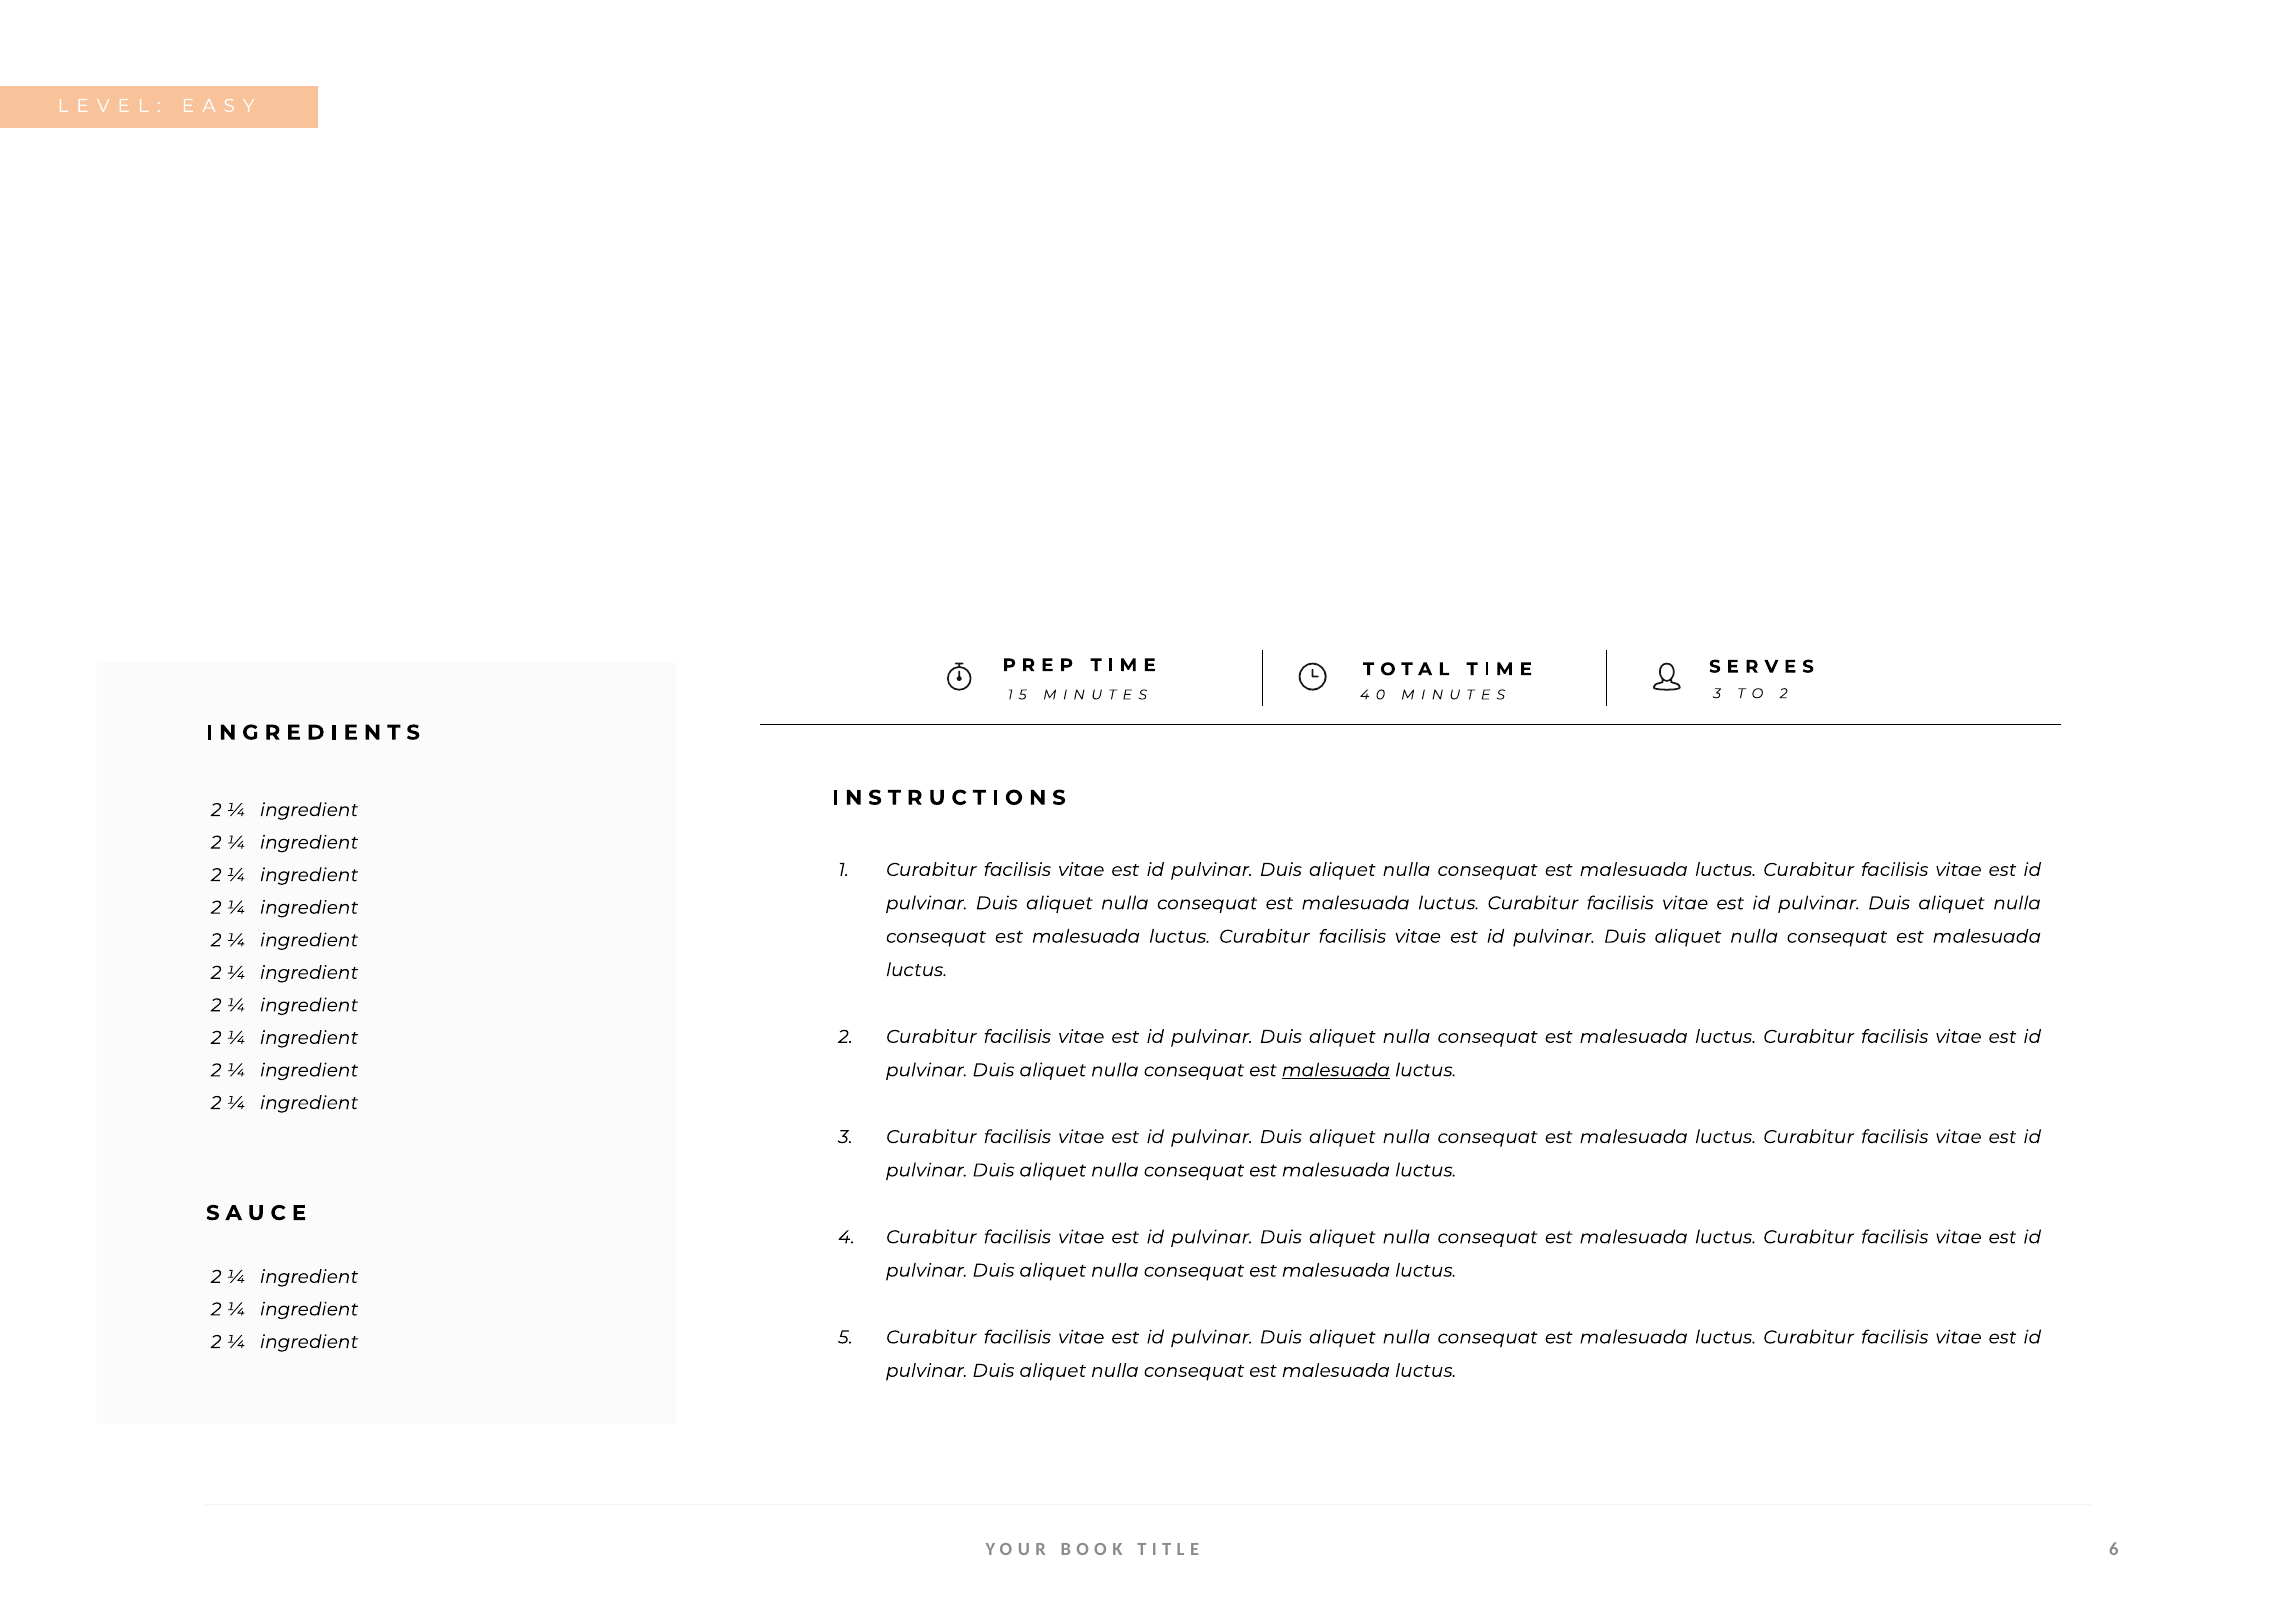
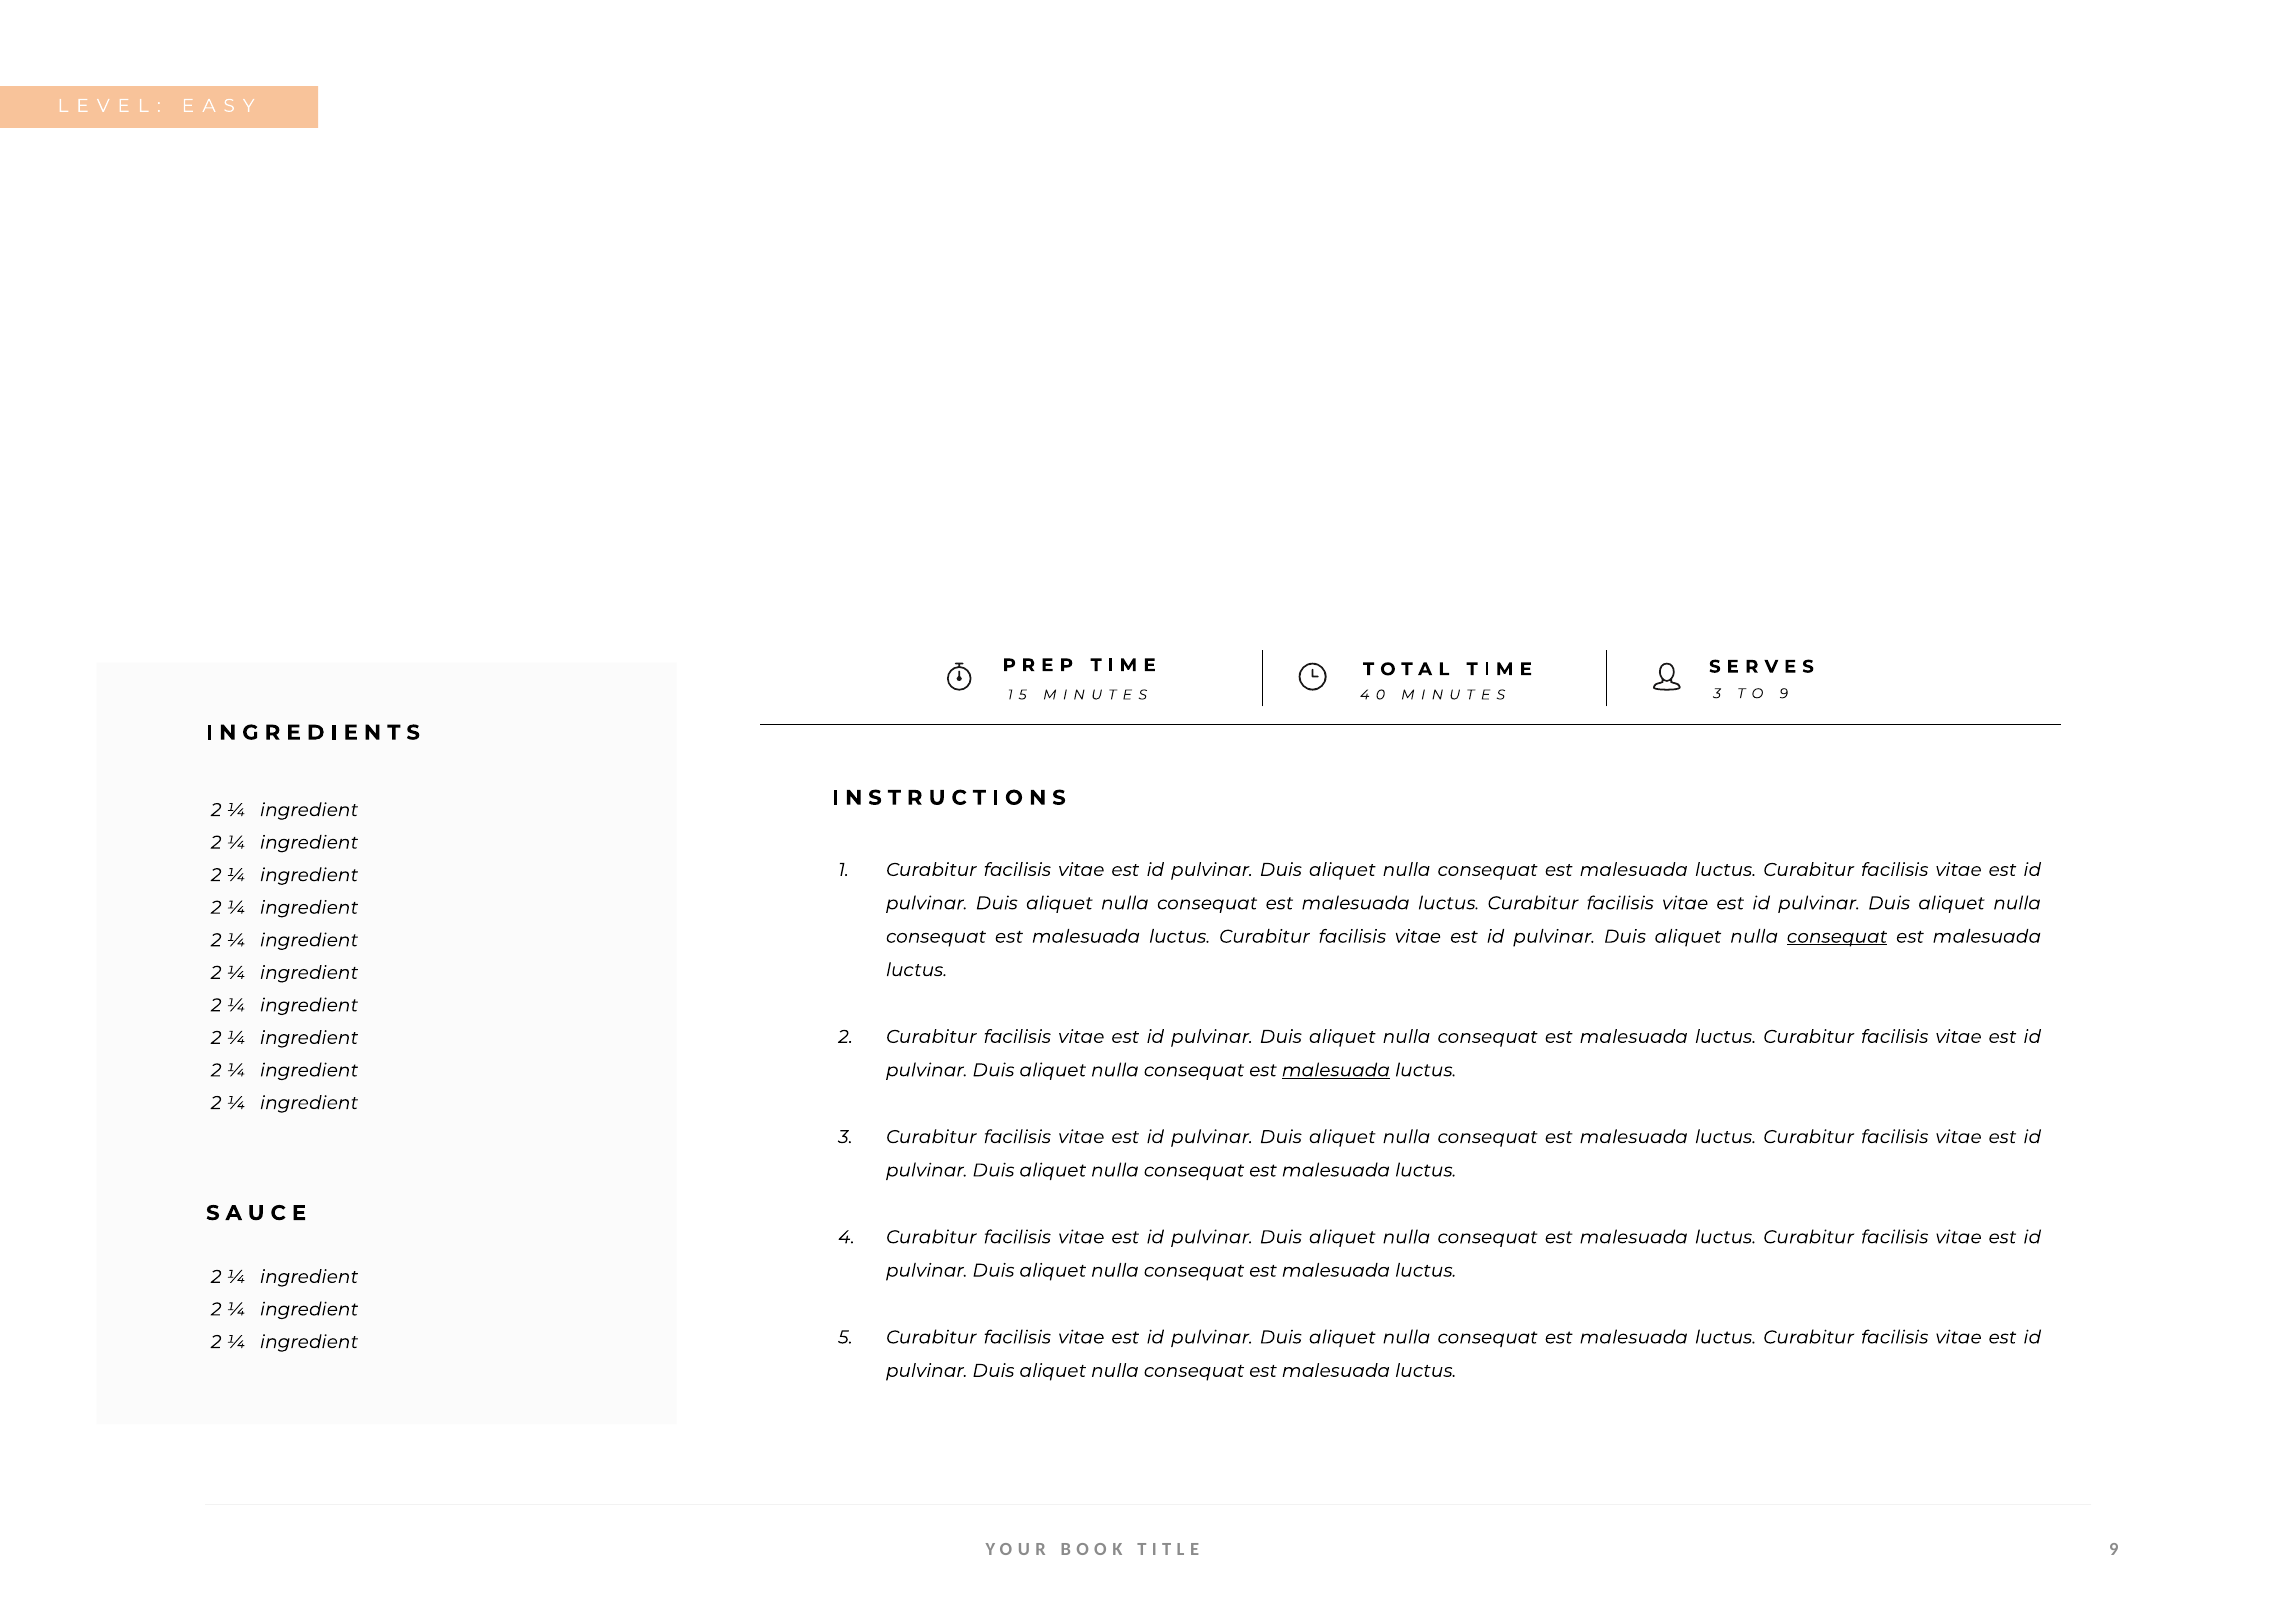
2: 2 -> 9 (1784, 694)
consequat underline: none -> present (1837, 937)
6: 6 -> 9 (2114, 1550)
